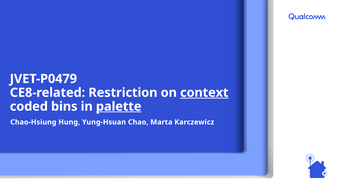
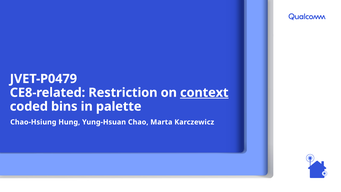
palette underline: present -> none (119, 106)
